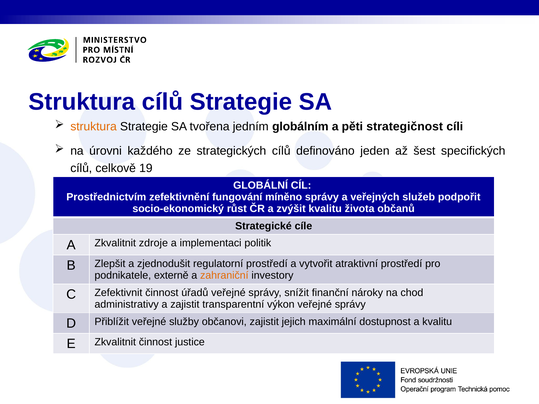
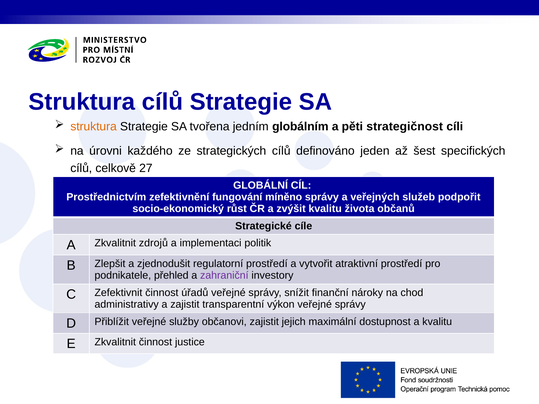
19: 19 -> 27 (146, 168)
zdroje: zdroje -> zdrojů (153, 243)
externě: externě -> přehled (171, 276)
zahraniční colour: orange -> purple (224, 276)
